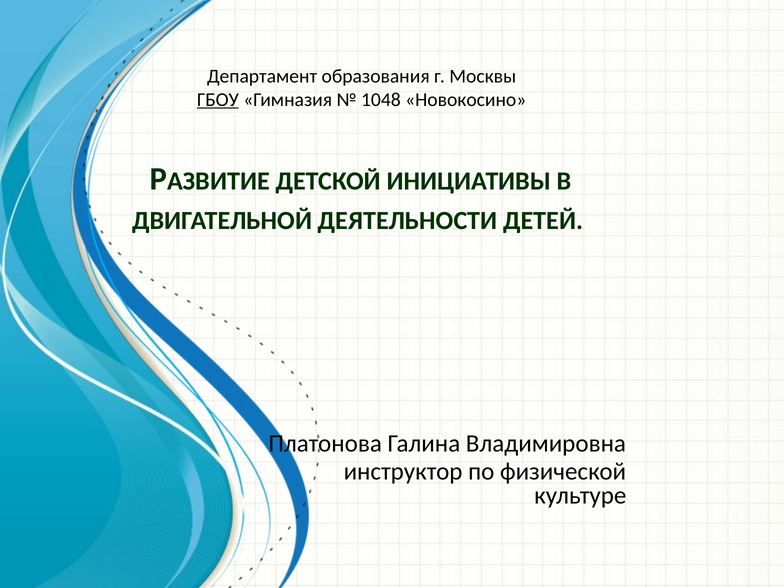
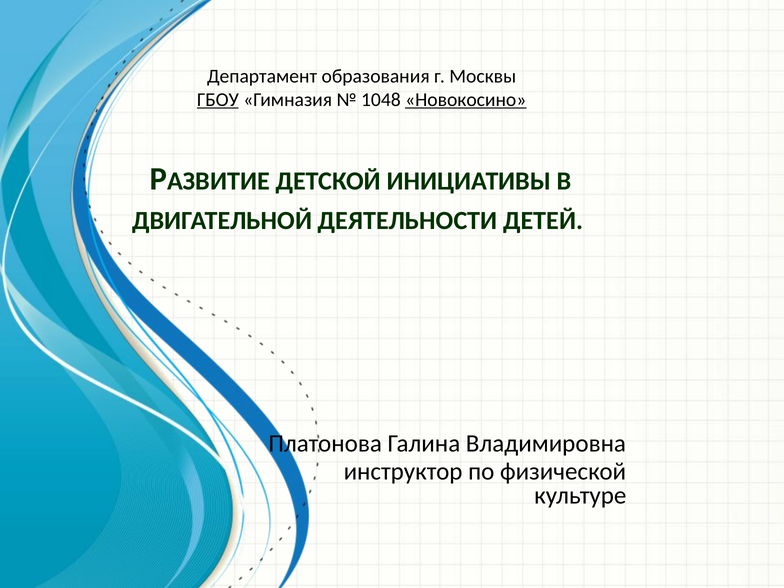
Новокосино underline: none -> present (466, 100)
